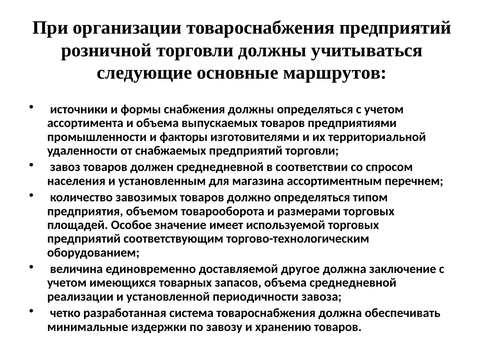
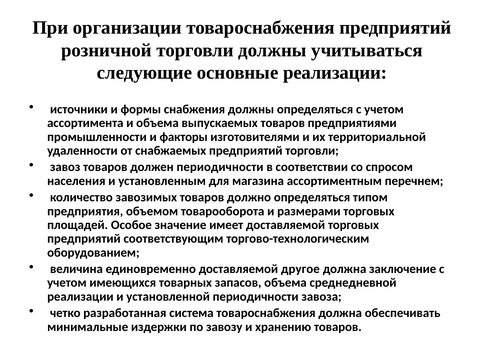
основные маршрутов: маршрутов -> реализации (335, 73)
должен среднедневной: среднедневной -> периодичности (220, 167)
имеет используемой: используемой -> доставляемой (286, 225)
